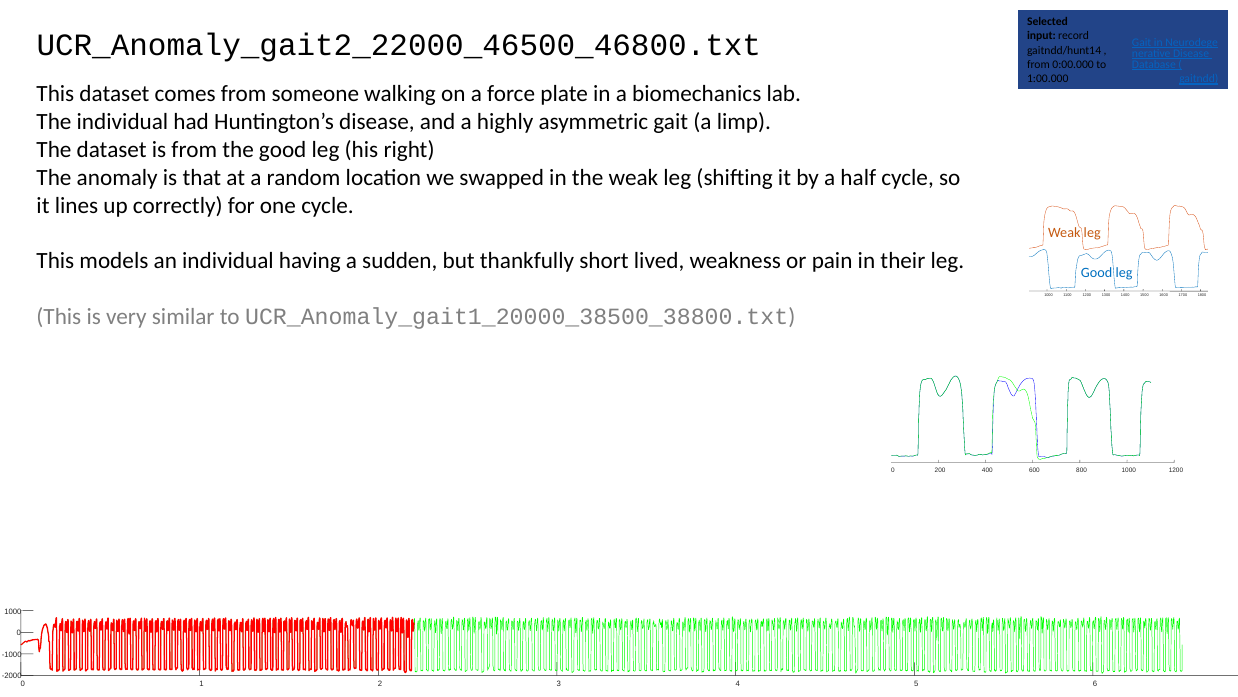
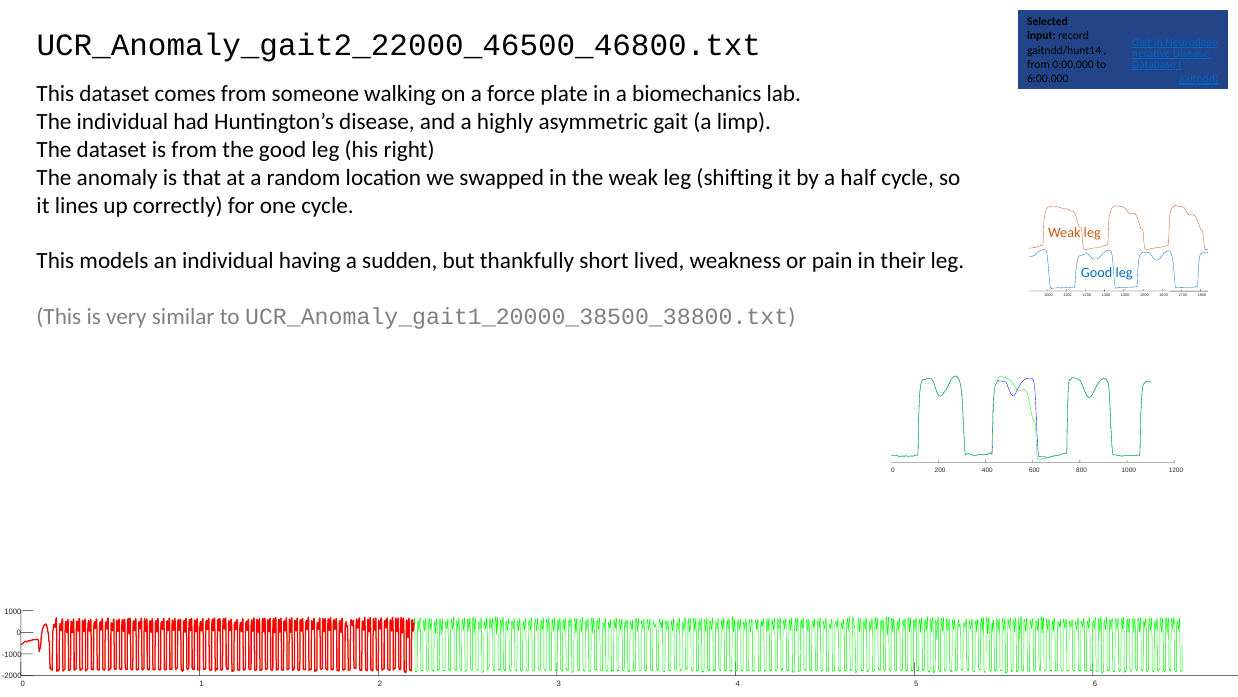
1:00.000: 1:00.000 -> 6:00.000 (1048, 78)
